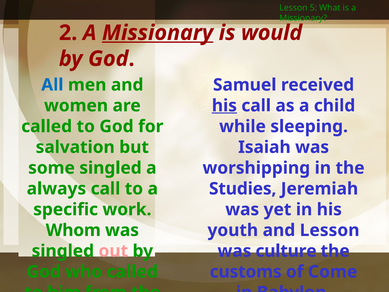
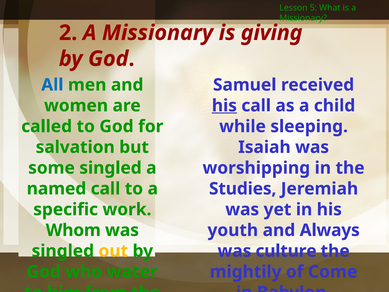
Missionary underline: present -> none (158, 33)
would: would -> giving (272, 33)
always: always -> named (56, 189)
and Lesson: Lesson -> Always (330, 230)
out colour: pink -> yellow (113, 251)
who called: called -> water (132, 272)
customs: customs -> mightily (246, 272)
